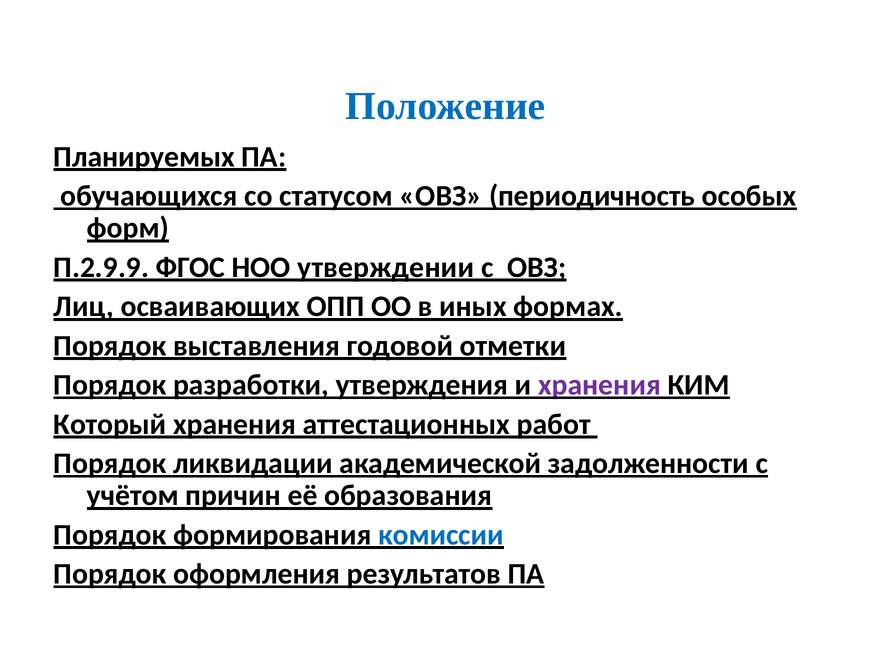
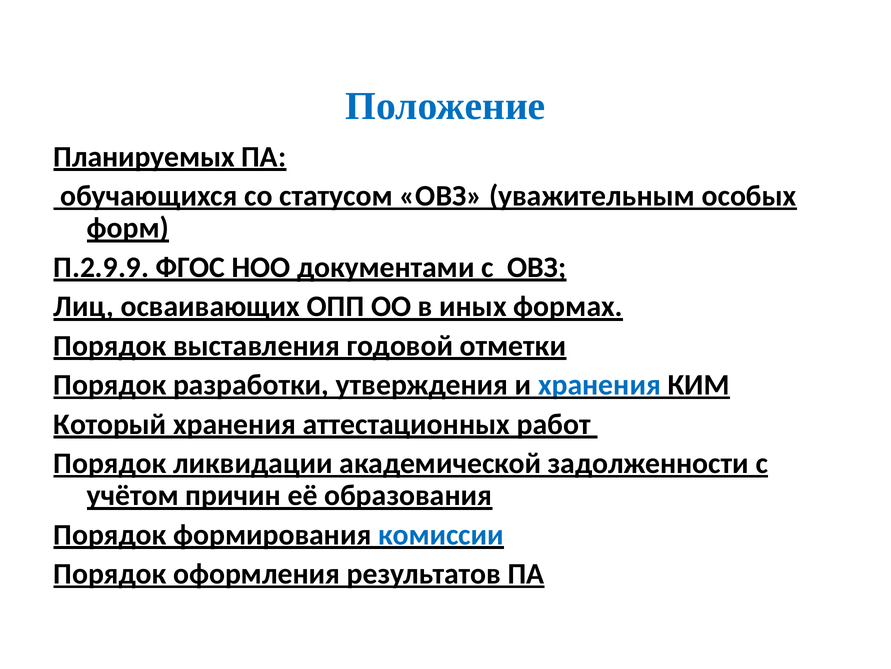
периодичность: периодичность -> уважительным (592, 196)
утверждении: утверждении -> документами (386, 267)
хранения colour: purple -> blue (599, 385)
